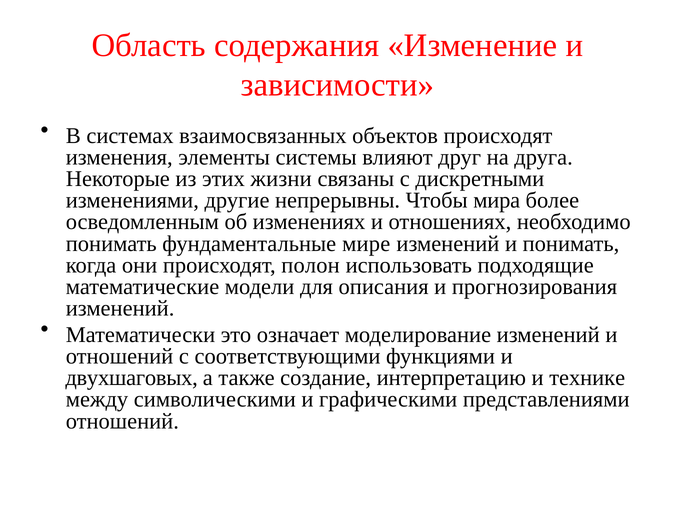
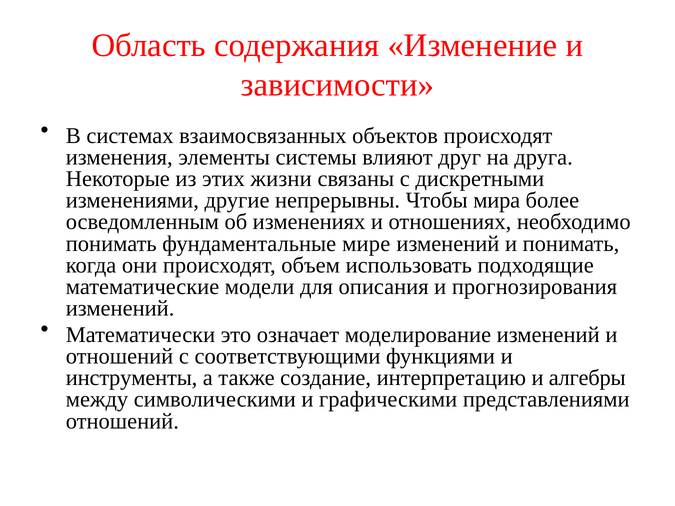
полон: полон -> объем (311, 265)
двухшаговых: двухшаговых -> инструменты (132, 378)
технике: технике -> алгебры (587, 378)
